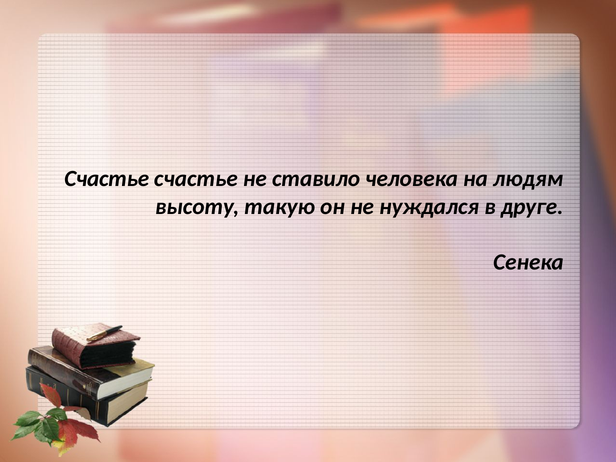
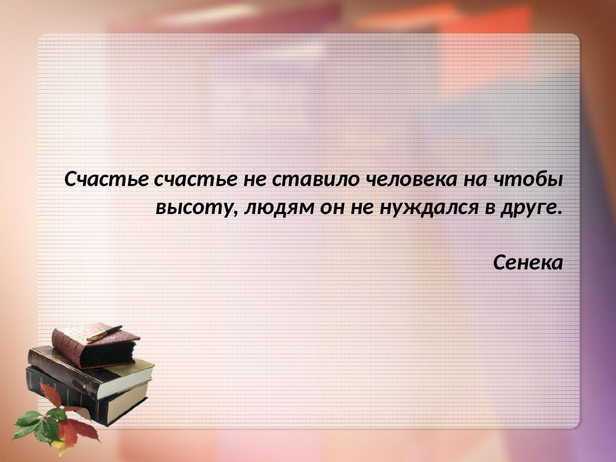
людям: людям -> чтобы (528, 179)
такую: такую -> людям (280, 207)
